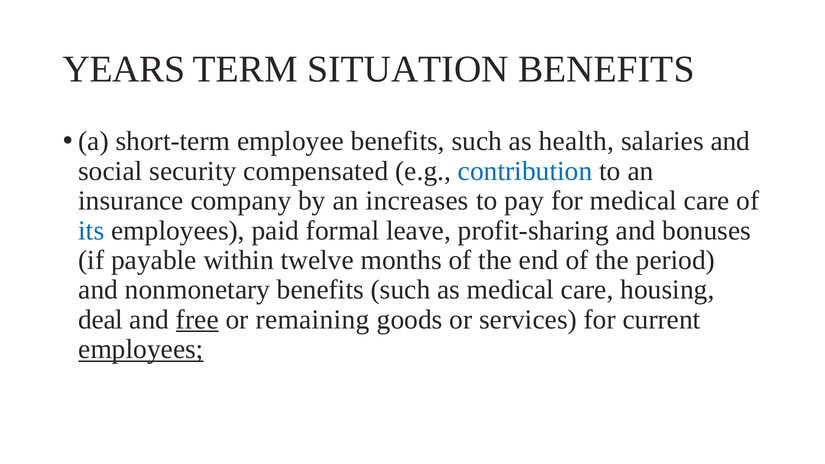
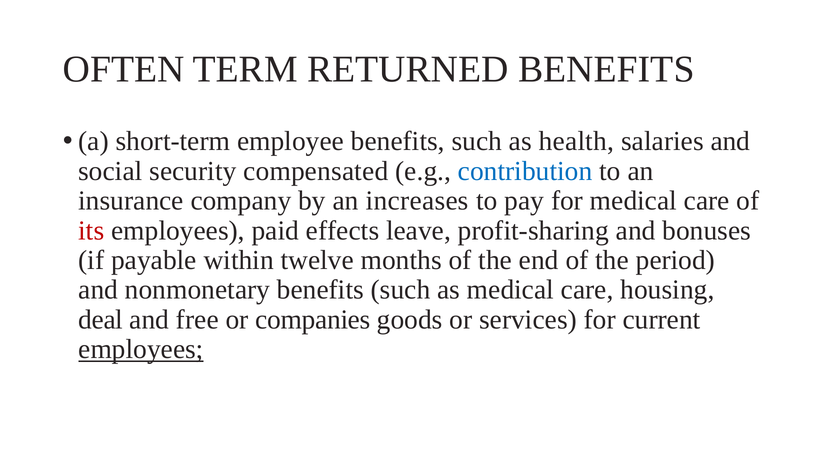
YEARS: YEARS -> OFTEN (124, 69)
SITUATION: SITUATION -> RETURNED (408, 69)
its colour: blue -> red (91, 230)
formal: formal -> effects (343, 230)
free underline: present -> none (197, 320)
remaining: remaining -> companies (313, 320)
